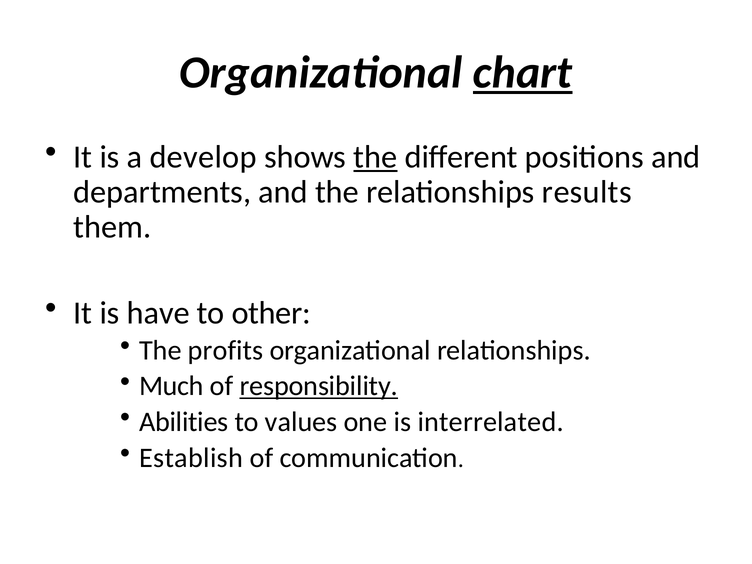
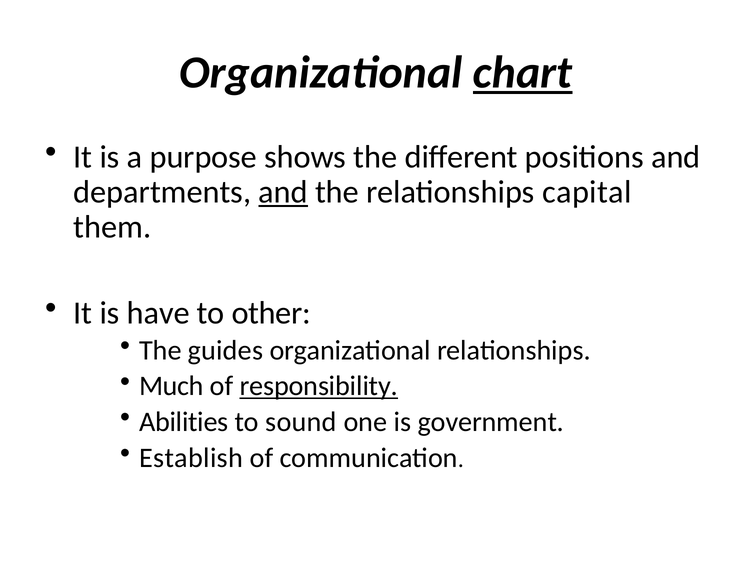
develop: develop -> purpose (203, 157)
the underline: present -> none (375, 157)
and underline: none -> present (283, 192)
results: results -> capital (587, 192)
profits: profits -> guides (226, 350)
values: values -> sound (301, 422)
interrelated: interrelated -> government (491, 422)
